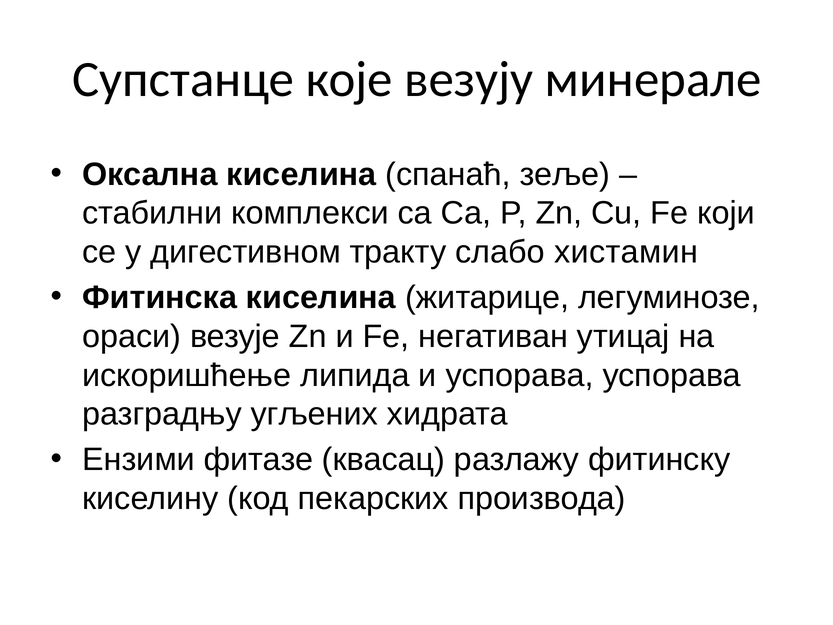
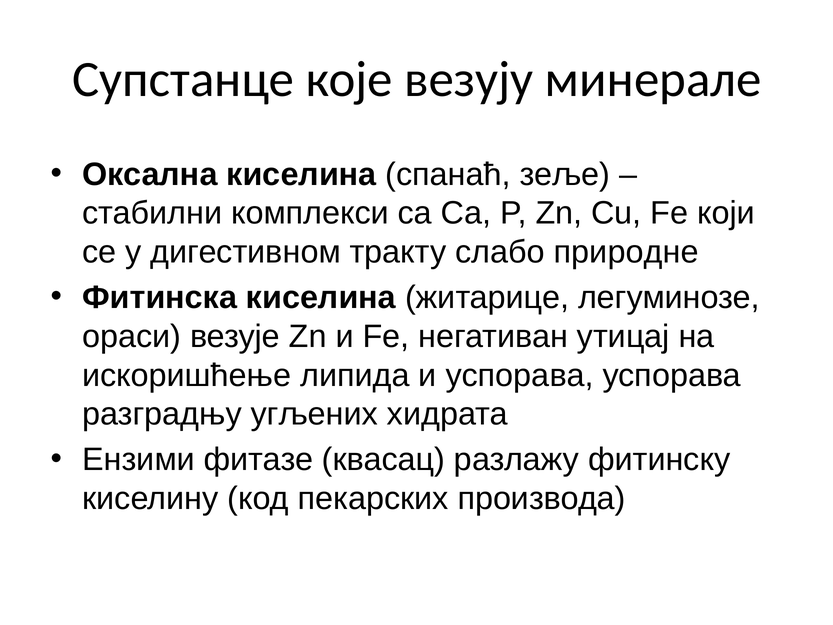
хистамин: хистамин -> природне (626, 252)
